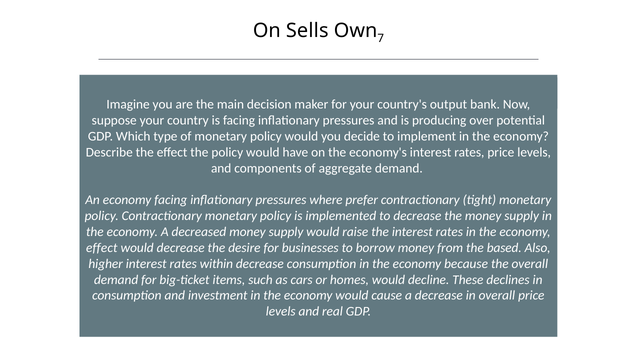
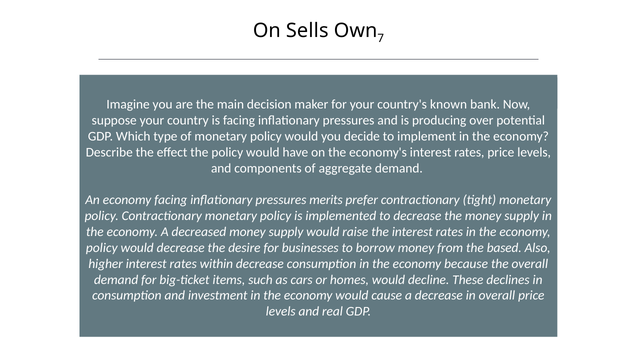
output: output -> known (448, 105)
where: where -> merits (326, 200)
effect: effect -> policy (102, 248)
